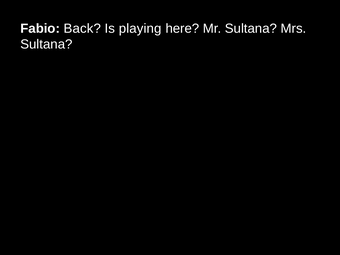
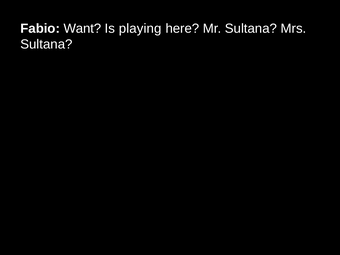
Back: Back -> Want (82, 28)
